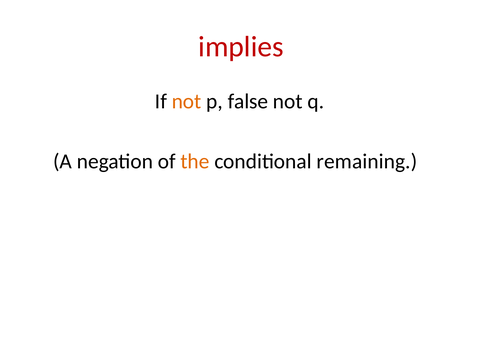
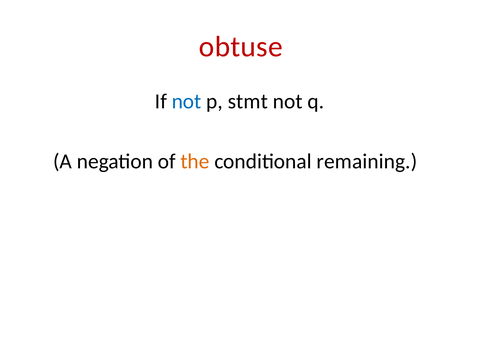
implies: implies -> obtuse (241, 47)
not colour: orange -> blue (187, 101)
false: false -> stmt (248, 101)
